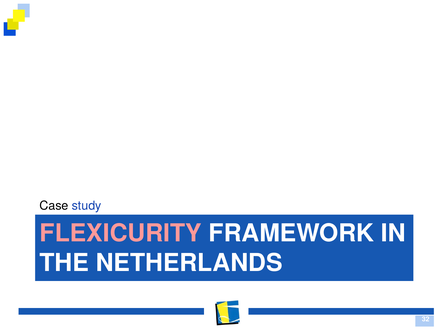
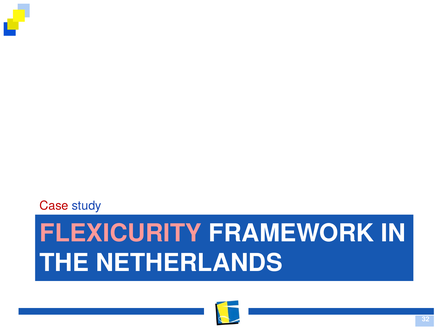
Case colour: black -> red (54, 206)
